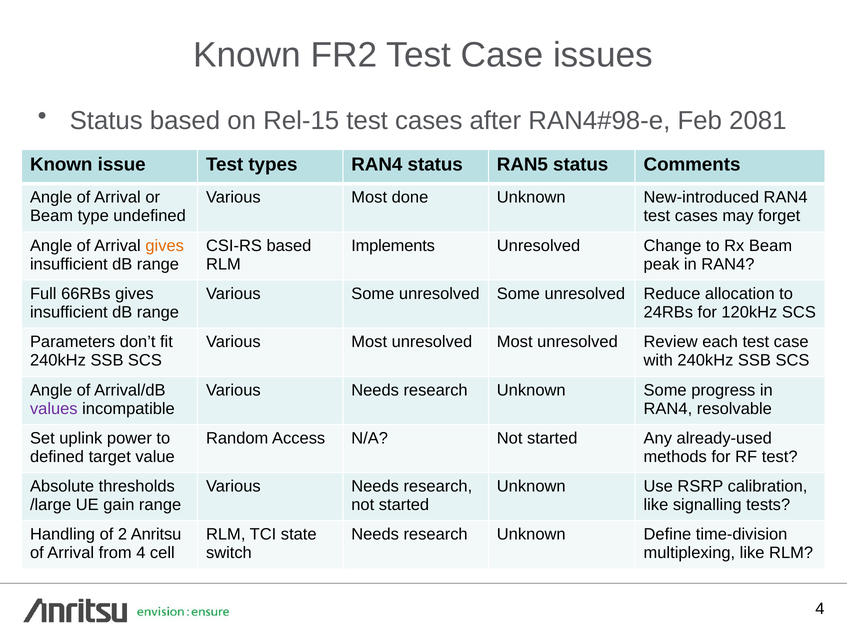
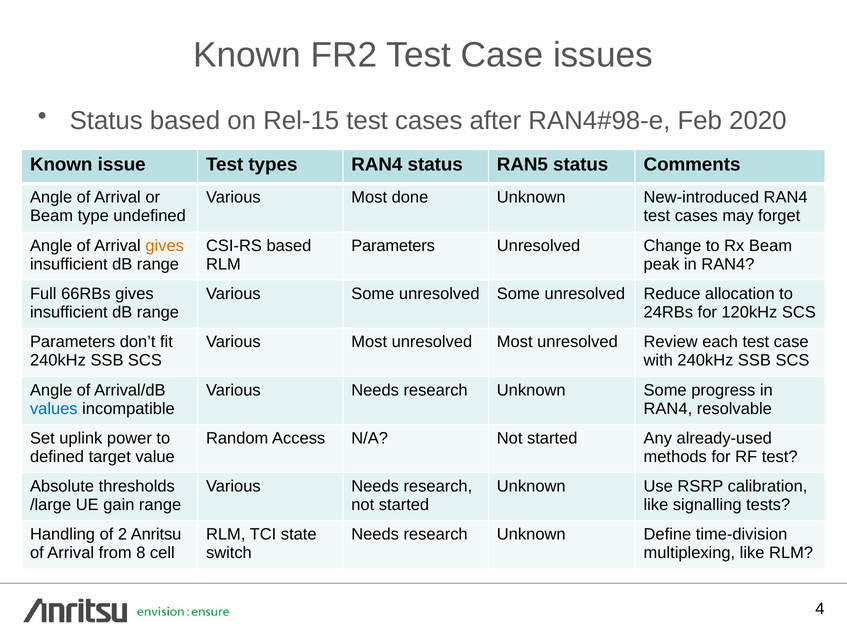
2081: 2081 -> 2020 (758, 120)
Implements: Implements -> Parameters (393, 245)
values colour: purple -> blue (54, 408)
from 4: 4 -> 8 (141, 552)
